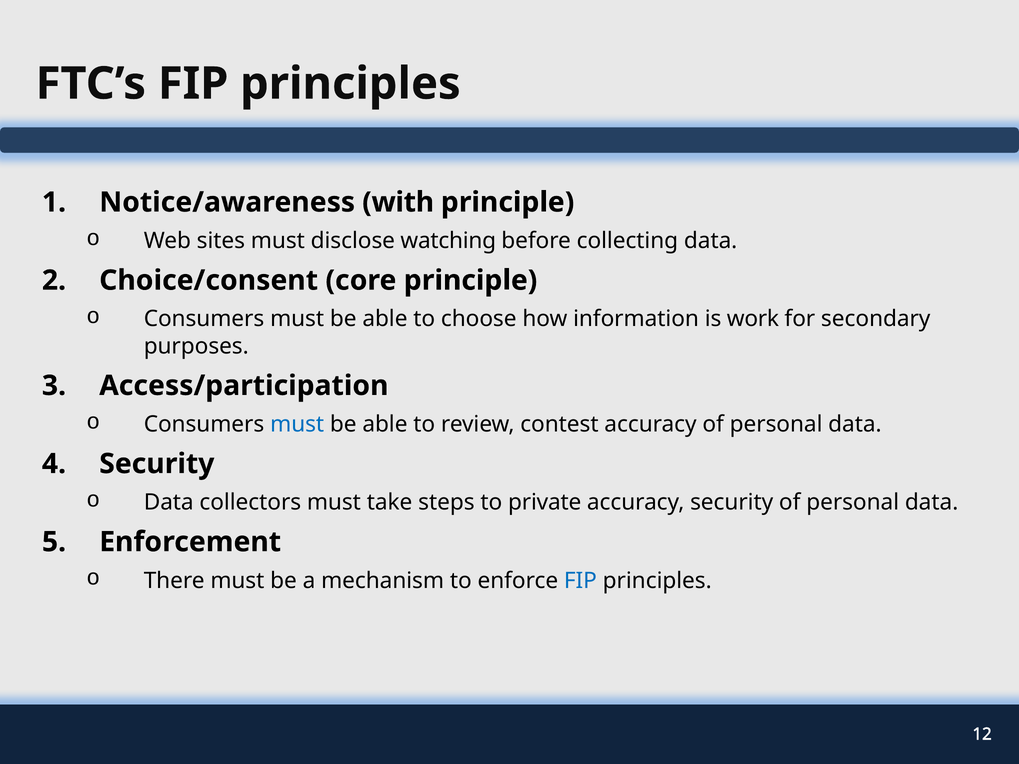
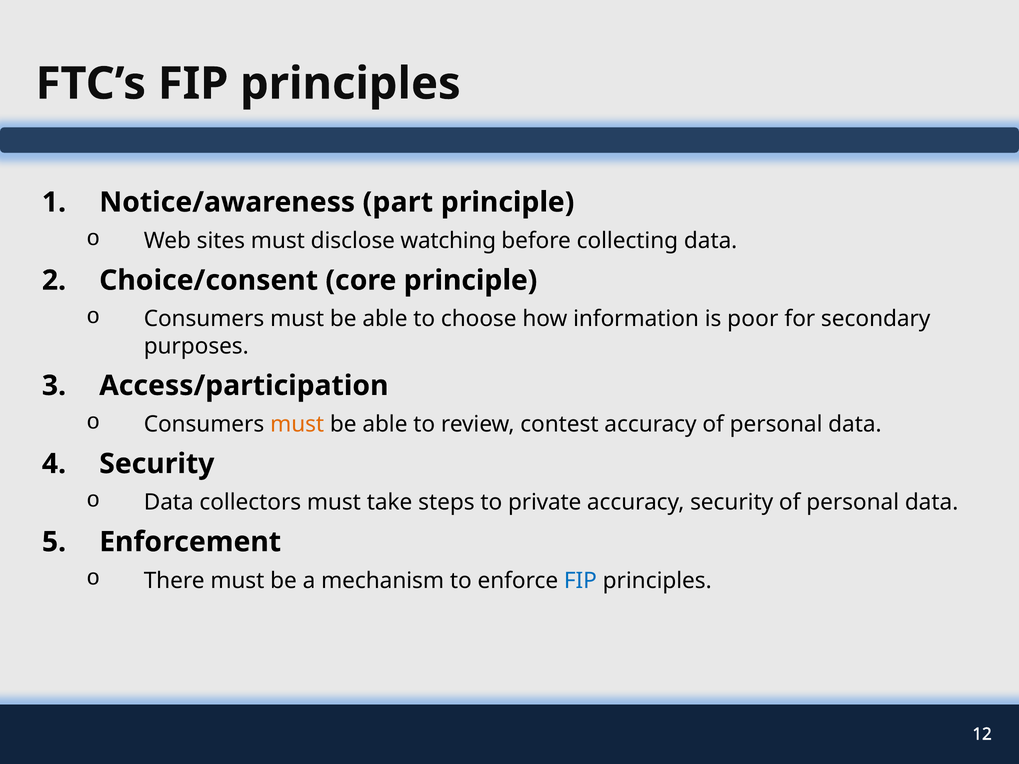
with: with -> part (398, 202)
work: work -> poor (753, 319)
must colour: blue -> orange (297, 424)
